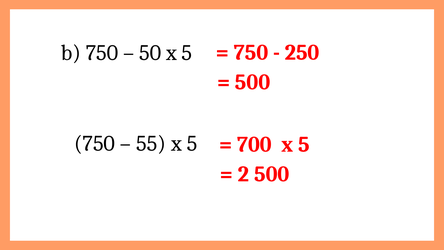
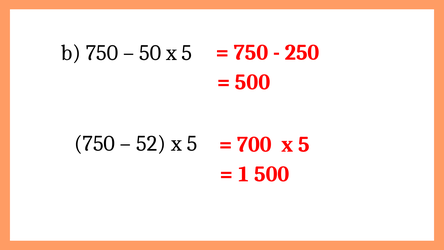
55: 55 -> 52 (151, 143)
2: 2 -> 1 (243, 174)
